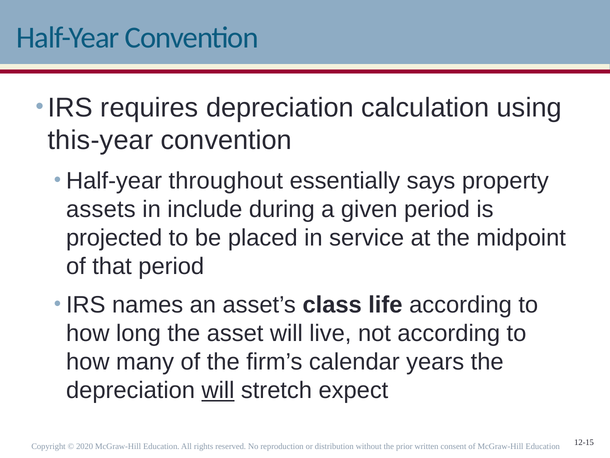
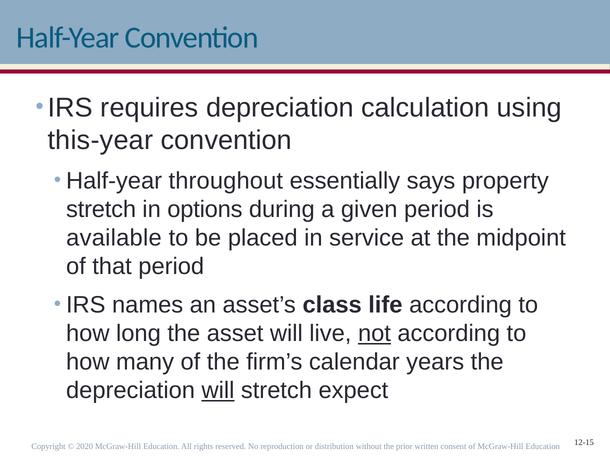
assets: assets -> stretch (101, 209)
include: include -> options (205, 209)
projected: projected -> available (114, 238)
not underline: none -> present (374, 333)
